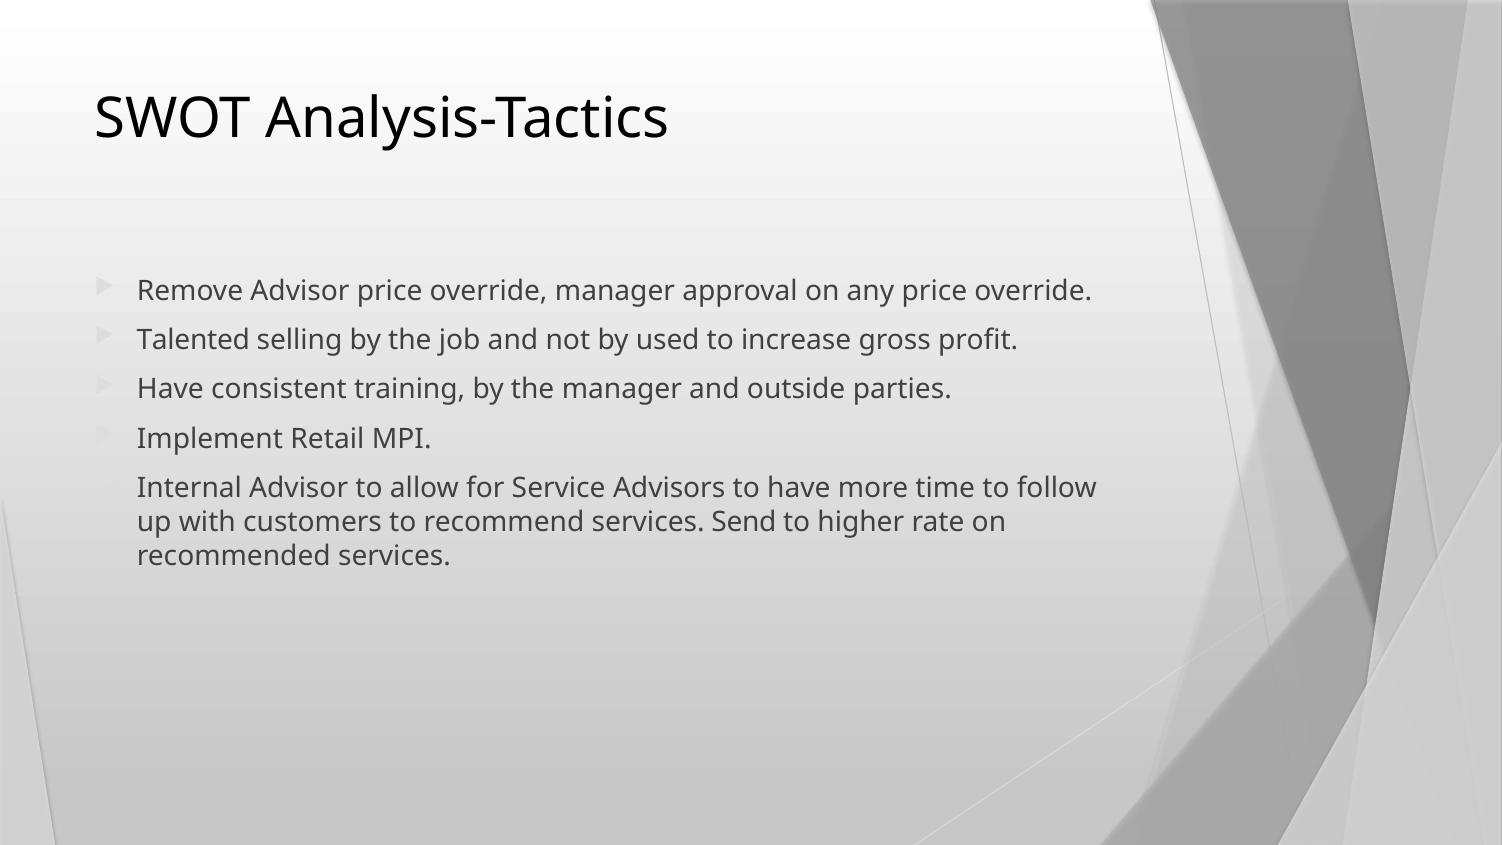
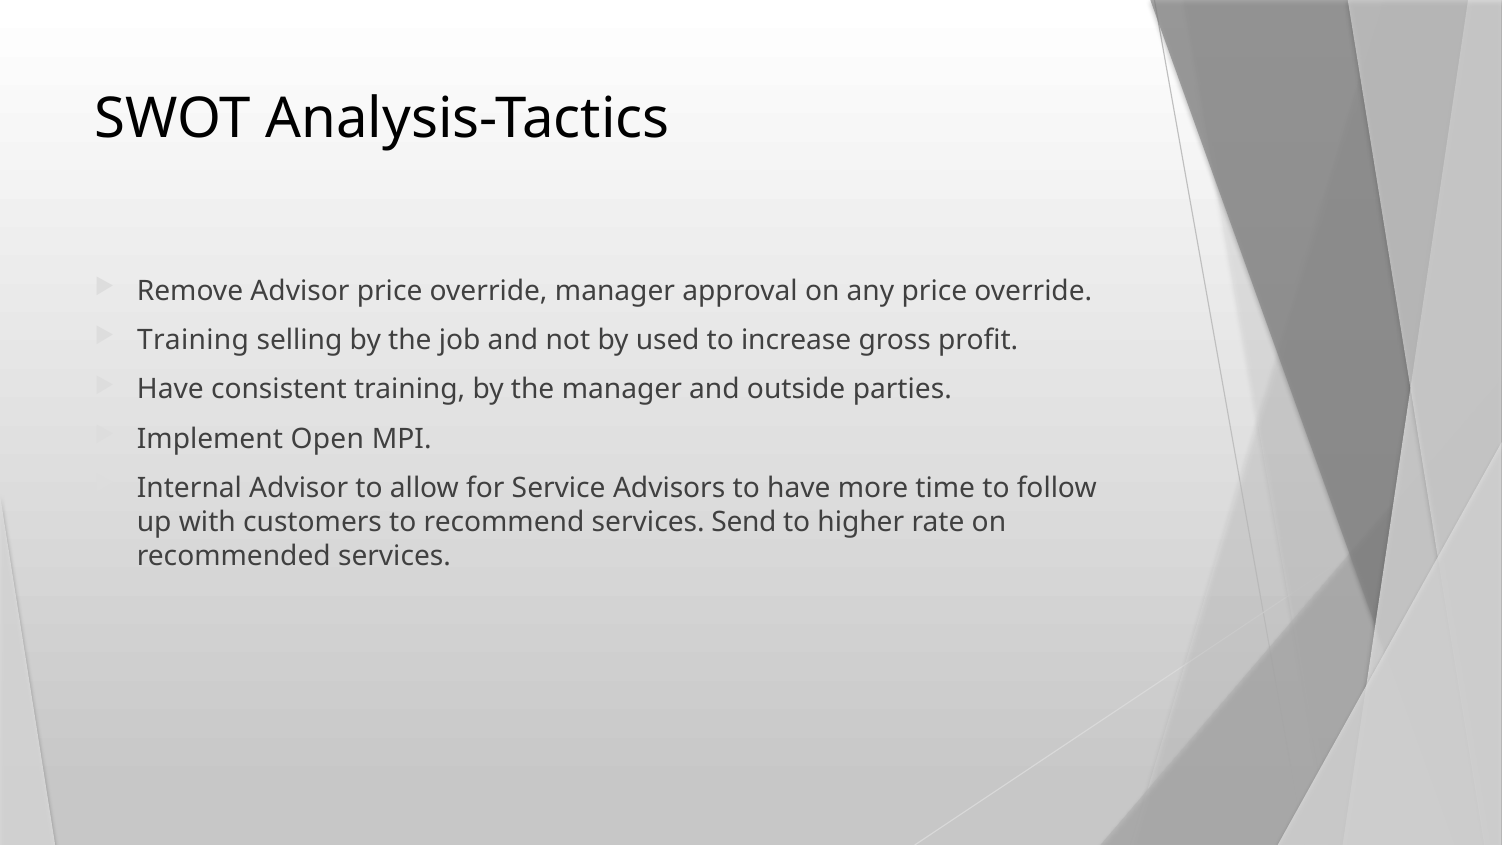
Talented: Talented -> Training (193, 340)
Retail: Retail -> Open (327, 439)
